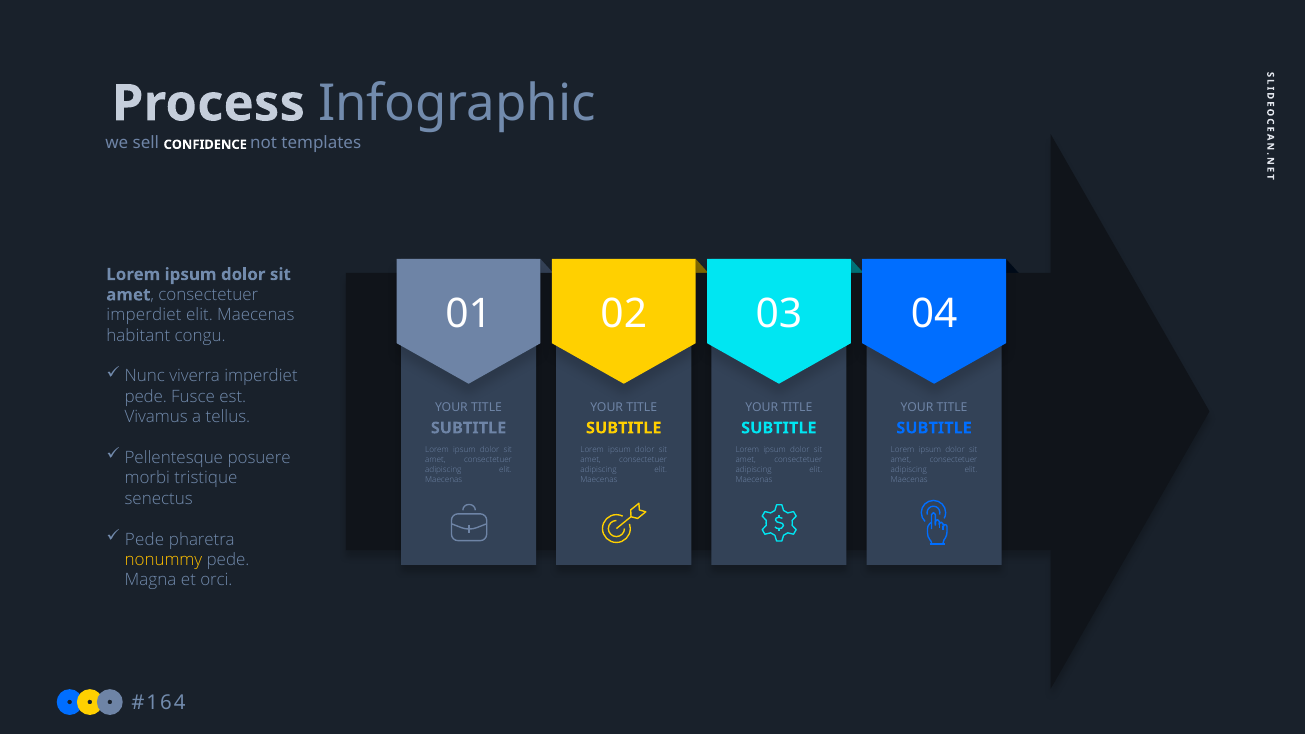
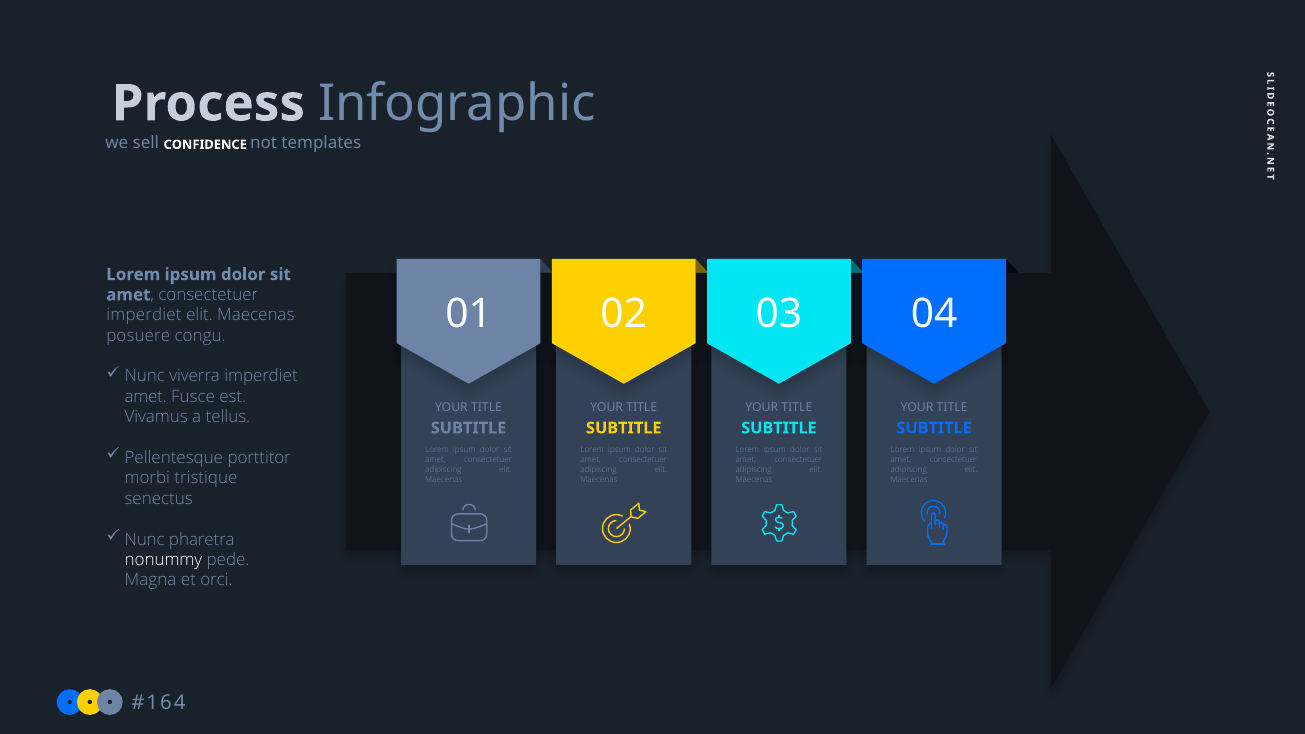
habitant: habitant -> posuere (138, 336)
pede: pede -> amet (146, 397)
posuere: posuere -> porttitor (259, 458)
Pede: Pede -> Nunc (145, 539)
nonummy colour: yellow -> white (163, 560)
